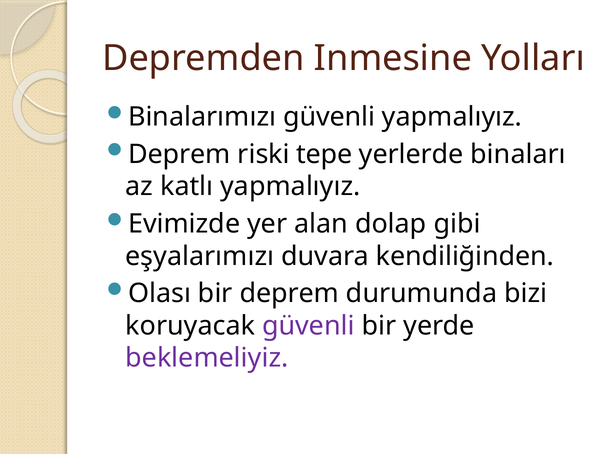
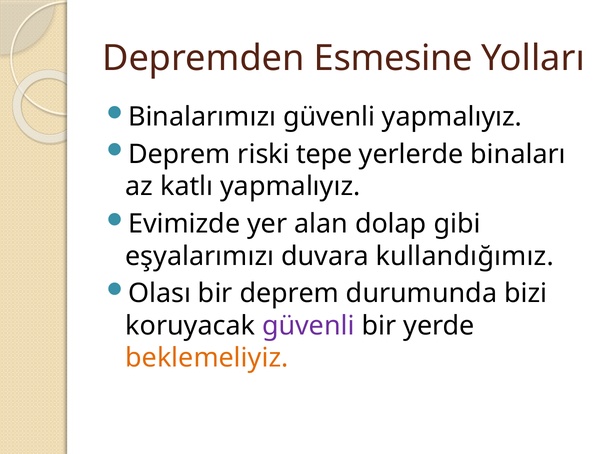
Inmesine: Inmesine -> Esmesine (393, 59)
kendiliğinden: kendiliğinden -> kullandığımız (465, 256)
beklemeliyiz colour: purple -> orange (207, 358)
